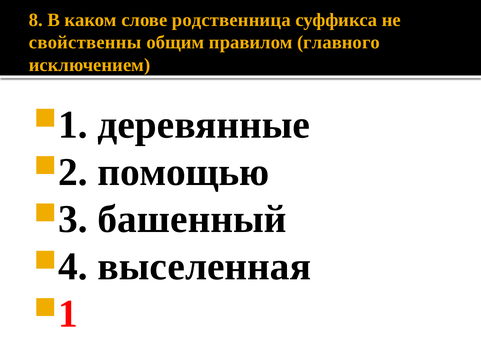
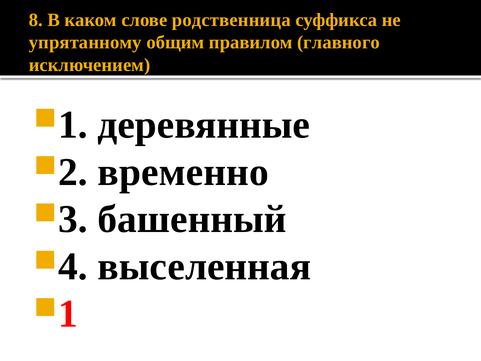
свойственны: свойственны -> упрятанному (85, 42)
помощью: помощью -> временно (183, 172)
